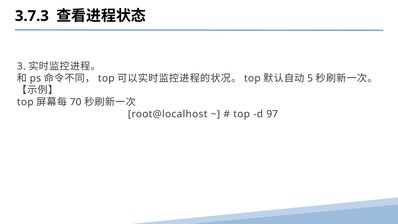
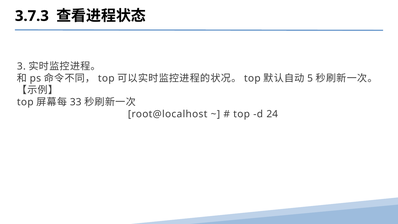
70: 70 -> 33 (76, 102)
97: 97 -> 24 (272, 114)
